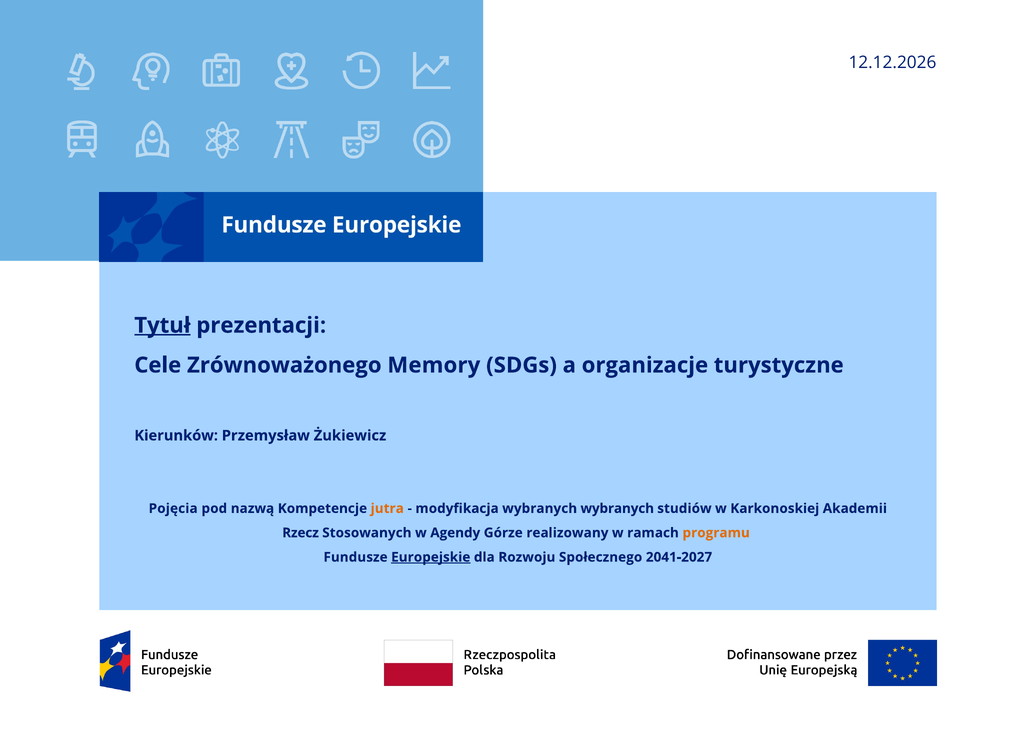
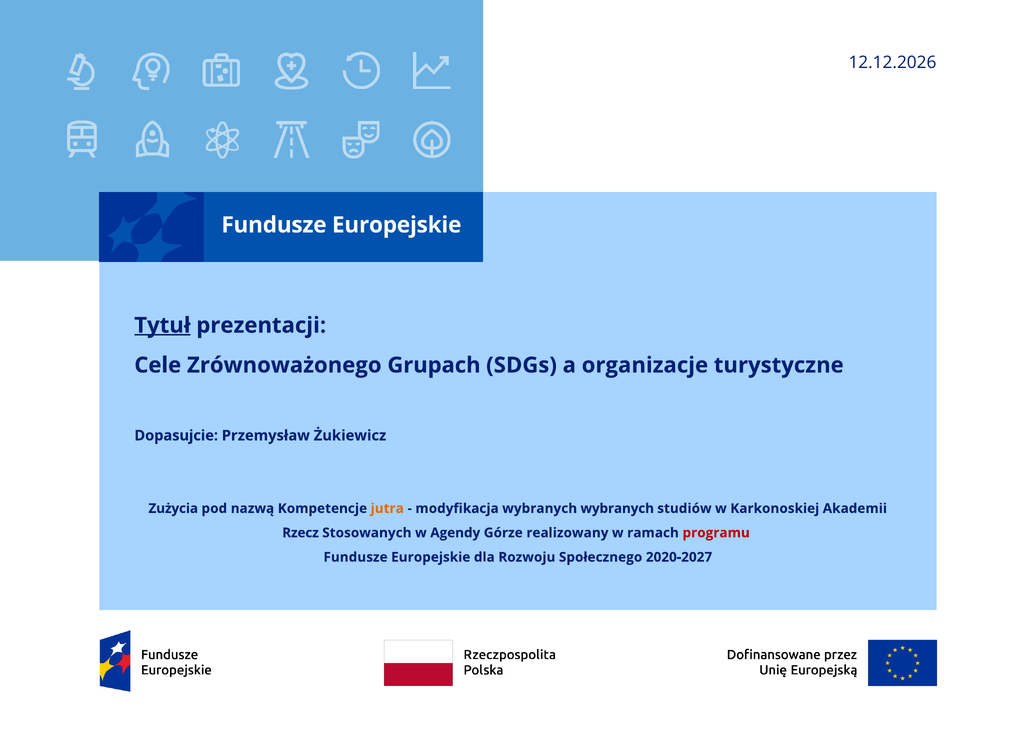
Memory: Memory -> Grupach (434, 365)
Kierunków: Kierunków -> Dopasujcie (176, 436)
Pojęcia: Pojęcia -> Zużycia (173, 509)
programu colour: orange -> red (716, 533)
Europejskie underline: present -> none (431, 558)
2041-2027: 2041-2027 -> 2020-2027 (679, 558)
